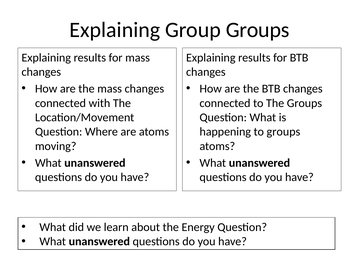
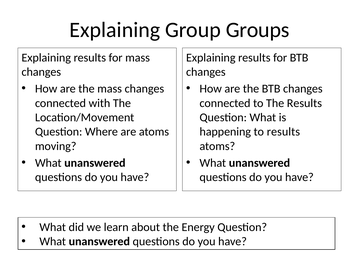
The Groups: Groups -> Results (304, 103)
to groups: groups -> results (283, 132)
